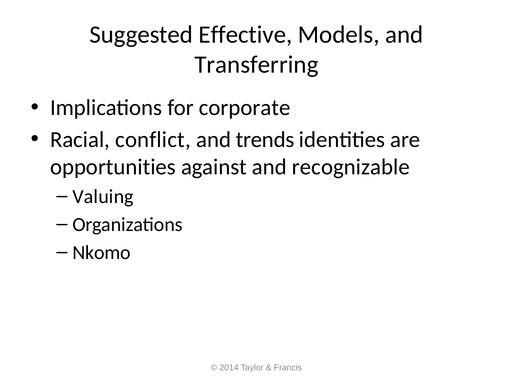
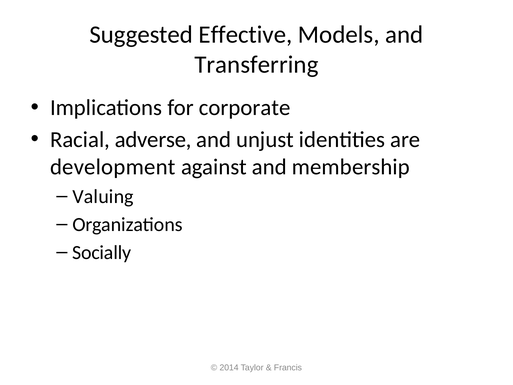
conflict: conflict -> adverse (153, 140)
trends: trends -> unjust (265, 140)
opportunities: opportunities -> development (113, 167)
recognizable: recognizable -> membership (351, 167)
Nkomo: Nkomo -> Socially (102, 252)
